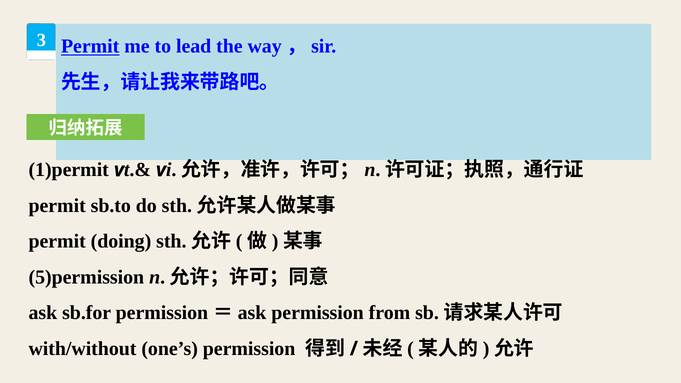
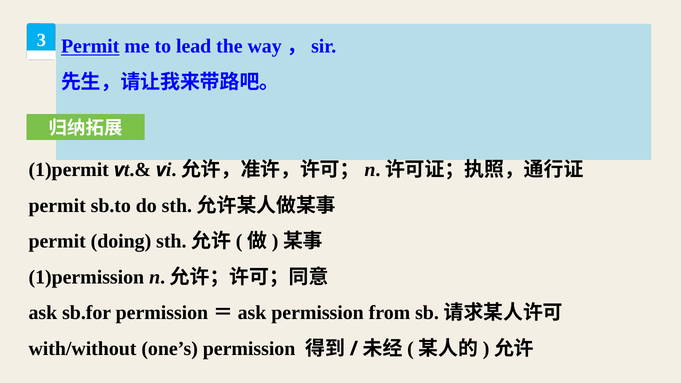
5)permission: 5)permission -> 1)permission (86, 277)
